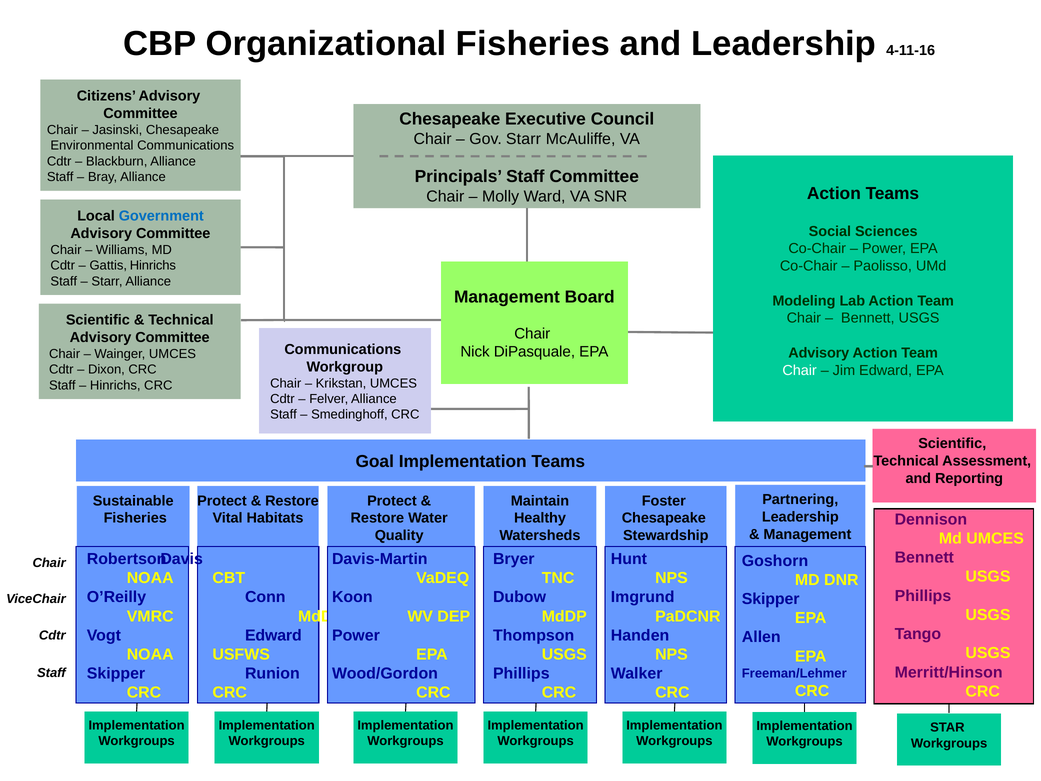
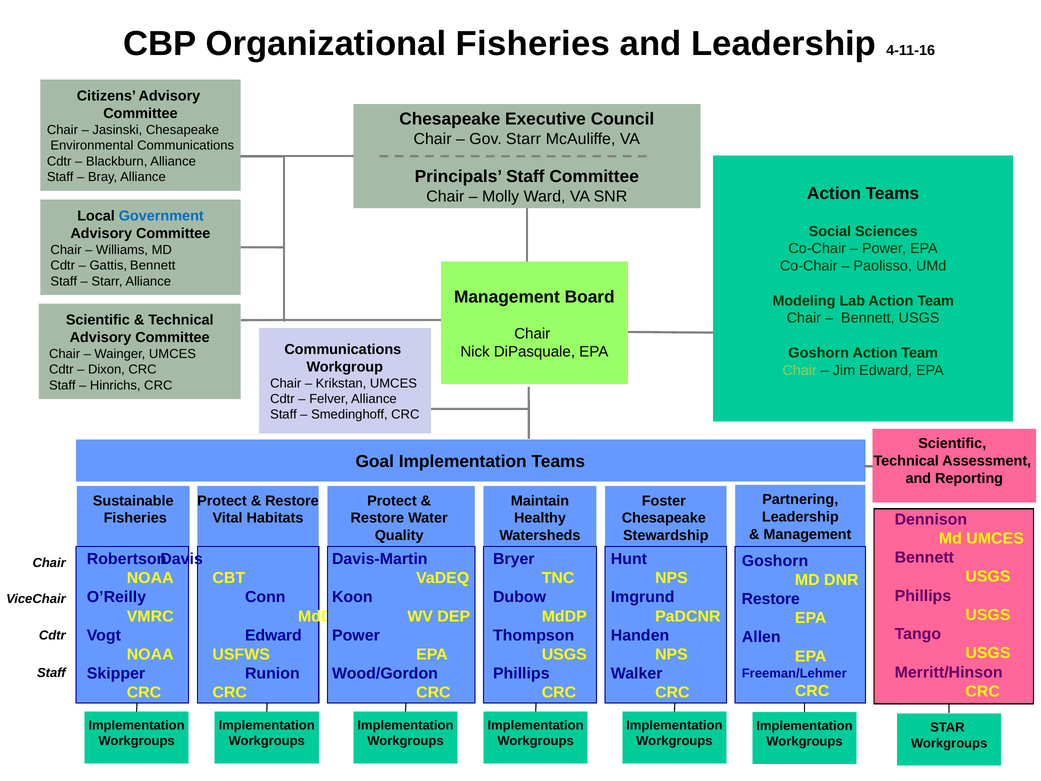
Gattis Hinrichs: Hinrichs -> Bennett (153, 265)
Advisory: Advisory -> Goshorn (819, 353)
Chair colour: white -> light green (800, 370)
Skipper: Skipper -> Restore (771, 599)
